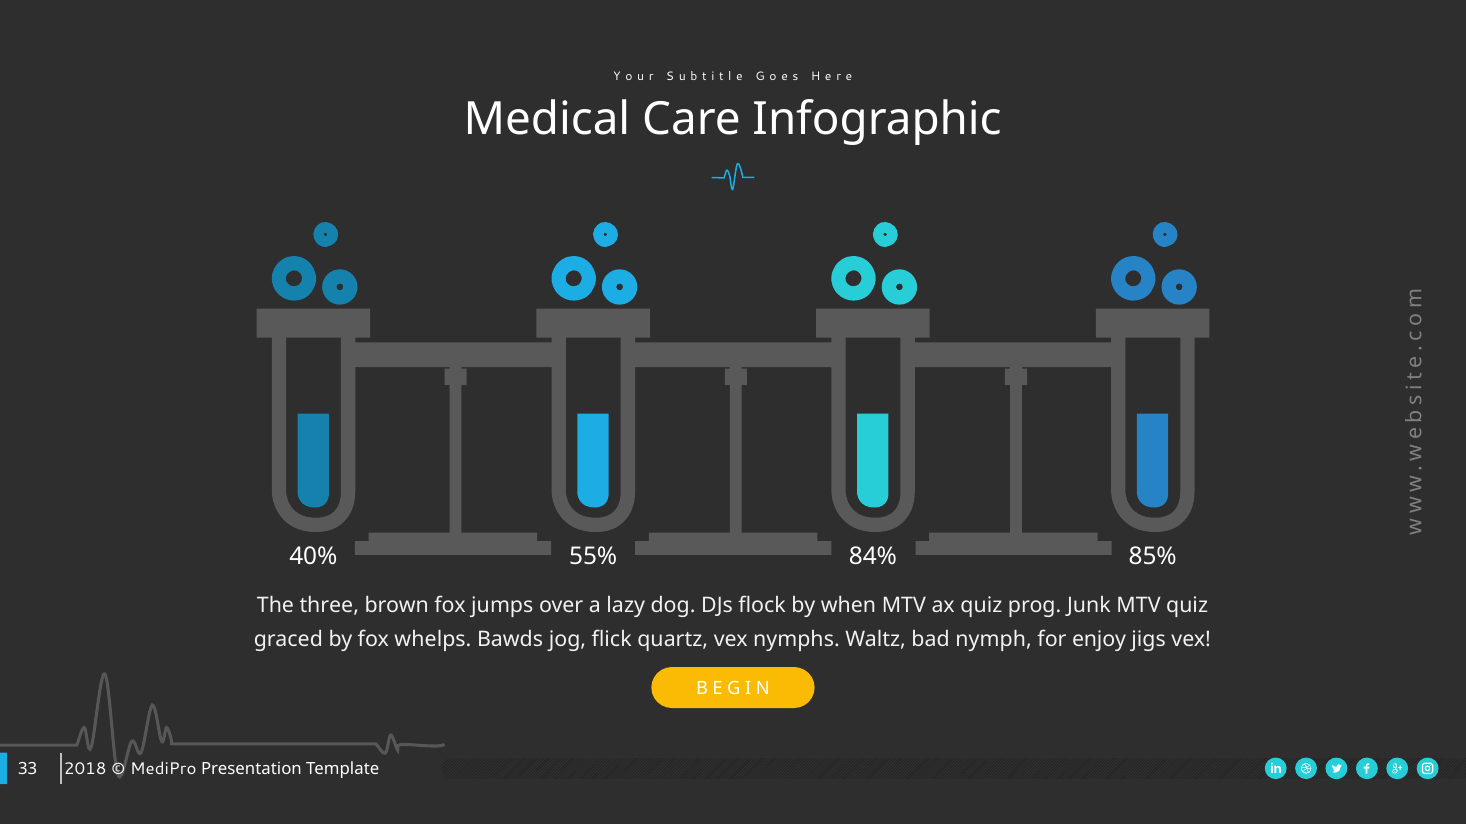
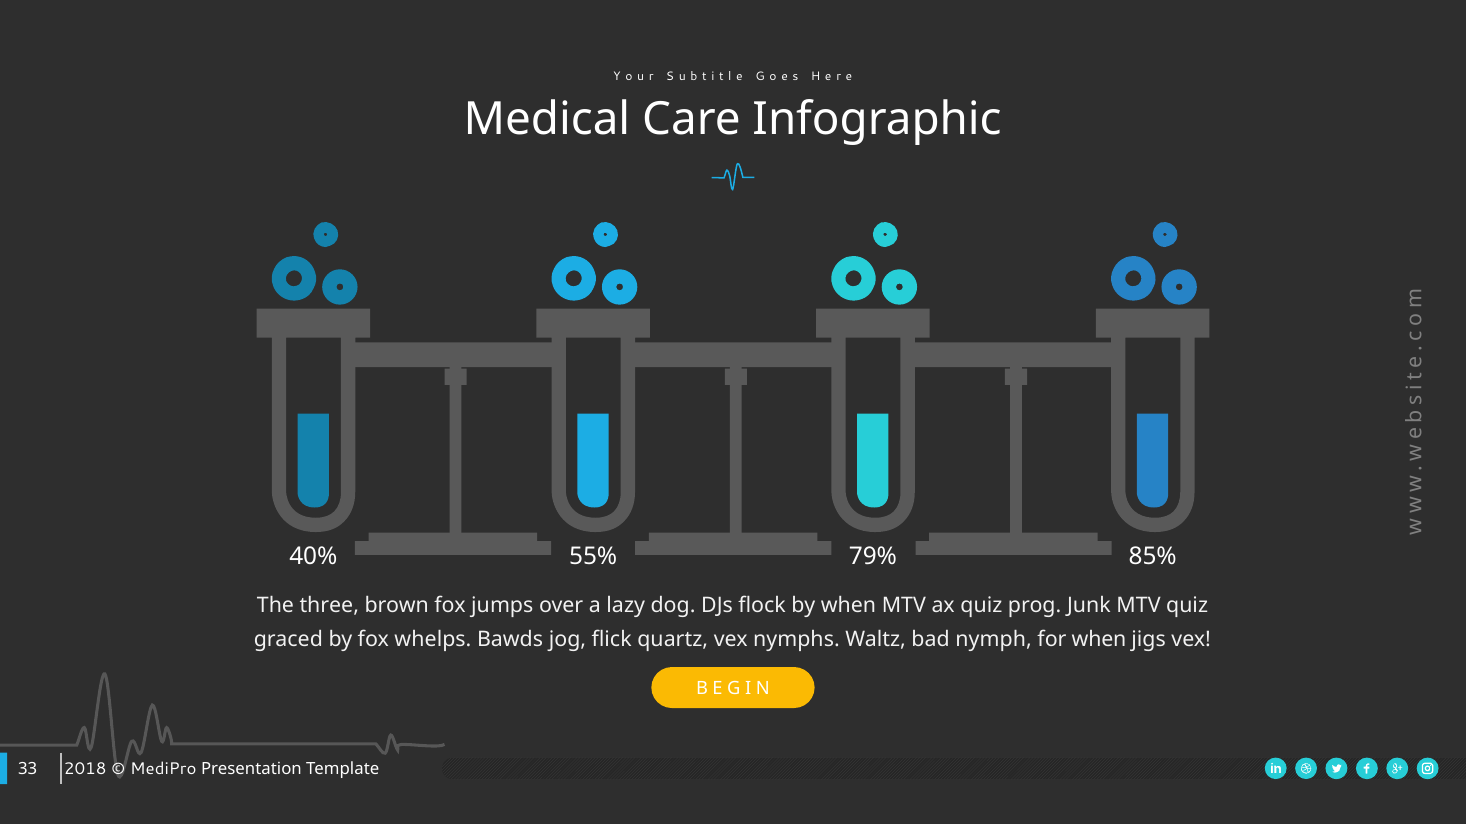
84%: 84% -> 79% (873, 557)
for enjoy: enjoy -> when (1099, 640)
